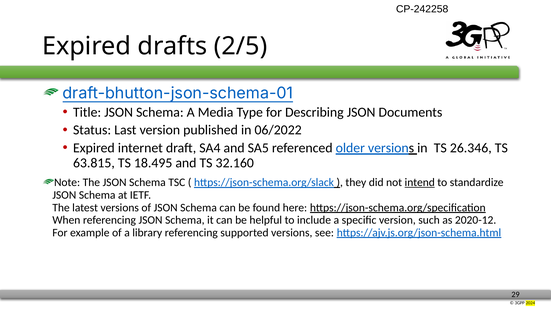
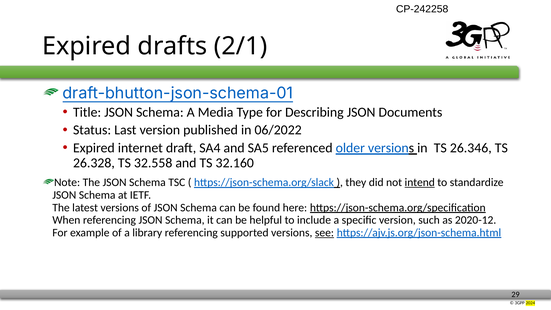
2/5: 2/5 -> 2/1 (241, 46)
63.815: 63.815 -> 26.328 (94, 163)
18.495: 18.495 -> 32.558 (153, 163)
see underline: none -> present (324, 233)
